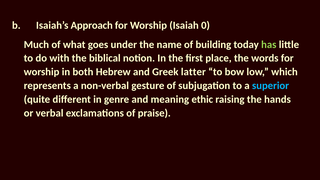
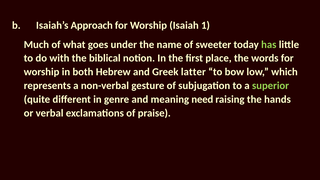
0: 0 -> 1 (206, 25)
building: building -> sweeter (213, 45)
superior colour: light blue -> light green (271, 86)
ethic: ethic -> need (202, 99)
